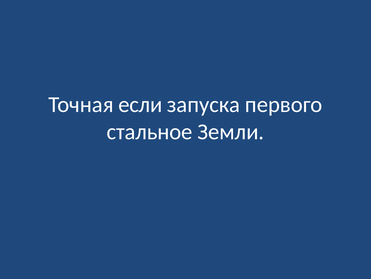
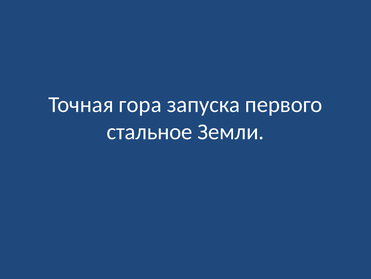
если: если -> гора (140, 104)
